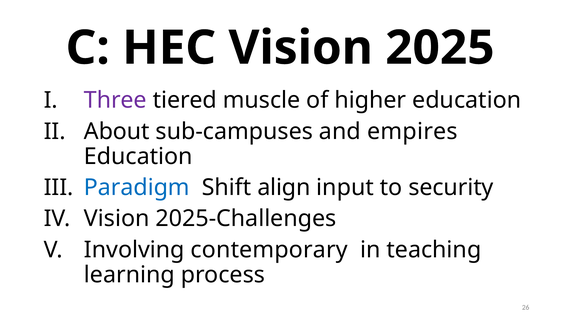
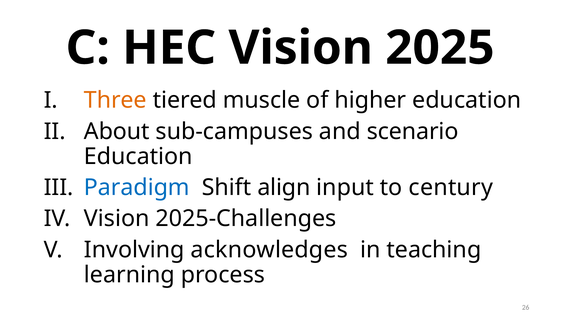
Three colour: purple -> orange (115, 100)
empires: empires -> scenario (413, 131)
security: security -> century (451, 188)
contemporary: contemporary -> acknowledges (269, 250)
